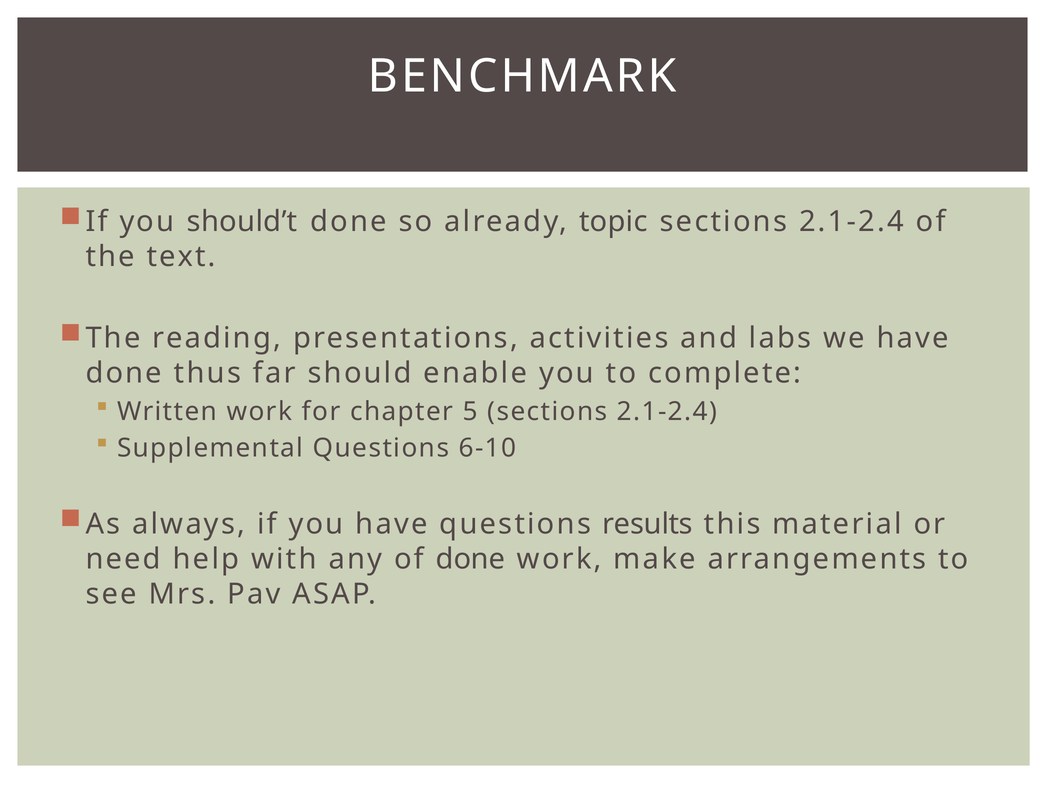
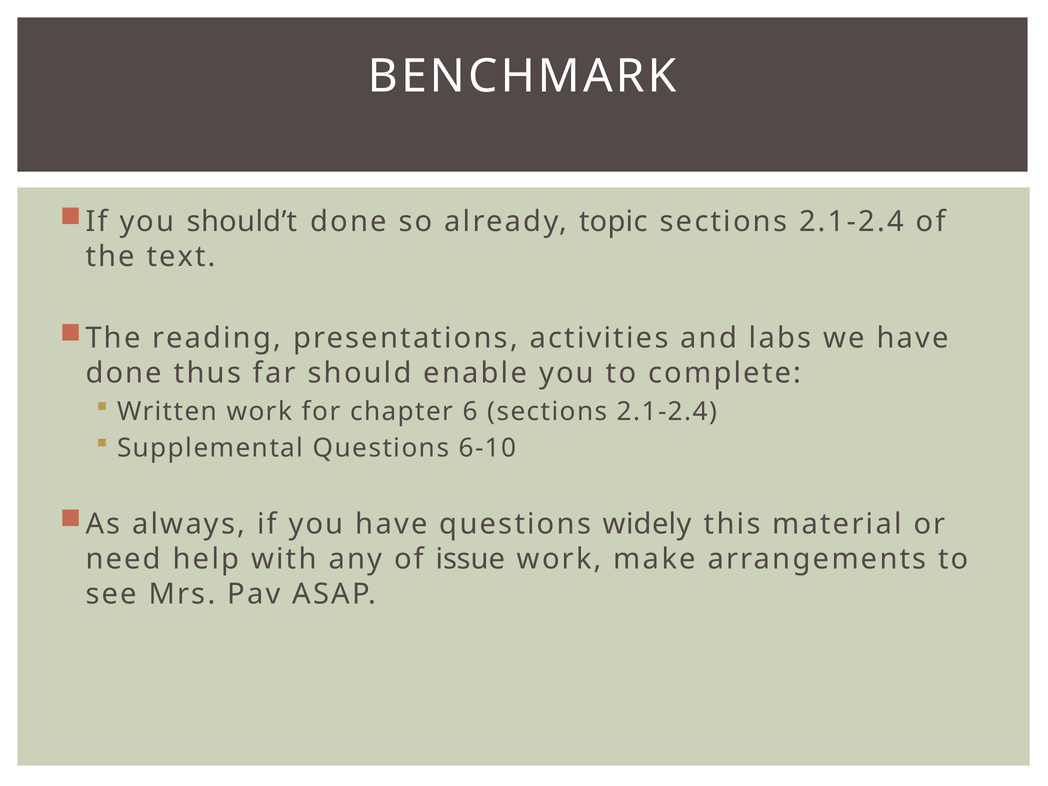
5: 5 -> 6 (470, 411)
results: results -> widely (647, 524)
of done: done -> issue (470, 559)
